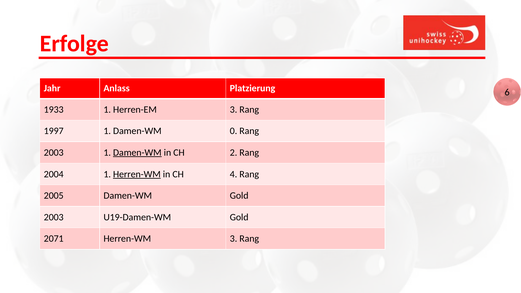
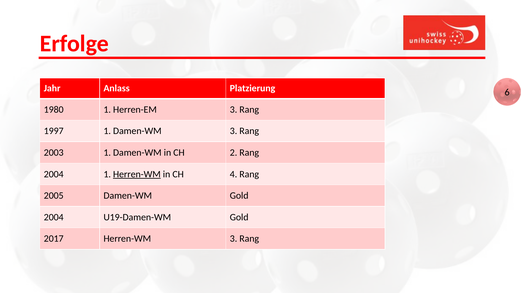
1933: 1933 -> 1980 (54, 110)
Damen-WM 0: 0 -> 3 (234, 131)
Damen-WM underline: present -> none (137, 153)
2003: 2003 -> 2004 (54, 217)
2071: 2071 -> 2017 (54, 239)
